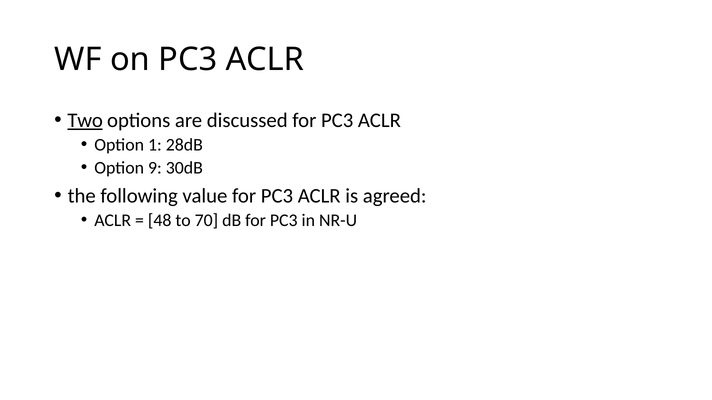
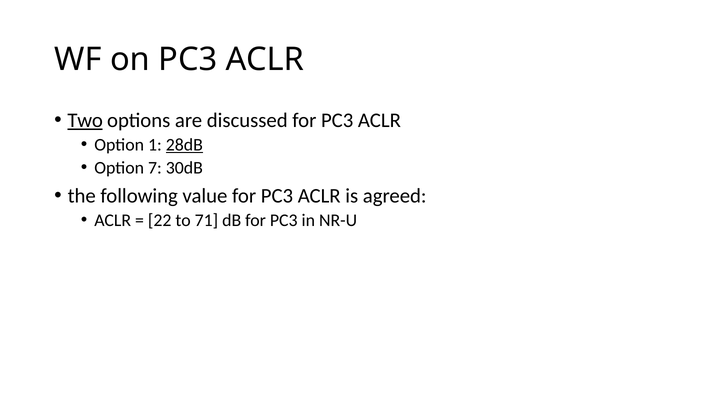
28dB underline: none -> present (184, 145)
9: 9 -> 7 (155, 168)
48: 48 -> 22 (160, 221)
70: 70 -> 71 (206, 221)
